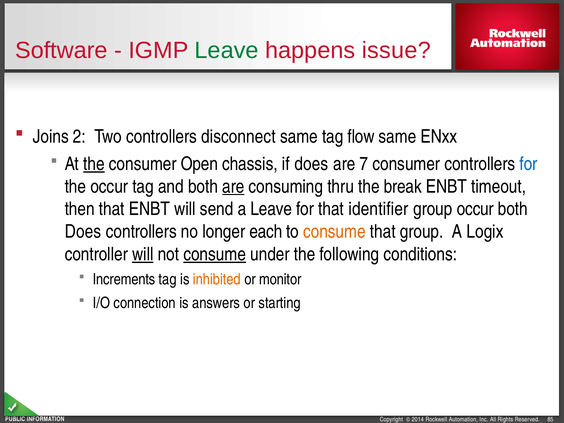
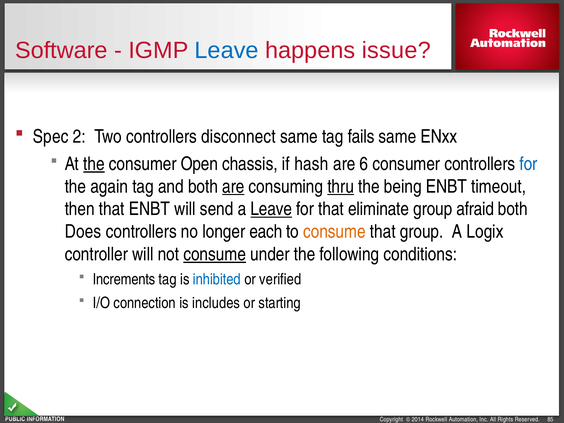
Leave colour: green -> blue (227, 50)
Joins: Joins -> Spec (51, 137)
flow: flow -> fails (361, 137)
if does: does -> hash (311, 164)
7: 7 -> 6 (364, 164)
the occur: occur -> again (109, 187)
thru underline: none -> present (341, 187)
break: break -> being (403, 187)
Leave underline: none -> present (271, 209)
identifier: identifier -> eliminate (379, 209)
group occur: occur -> afraid (475, 209)
will underline: present -> none (143, 254)
inhibited colour: orange -> blue (217, 279)
monitor: monitor -> verified (280, 279)
answers: answers -> includes (216, 303)
